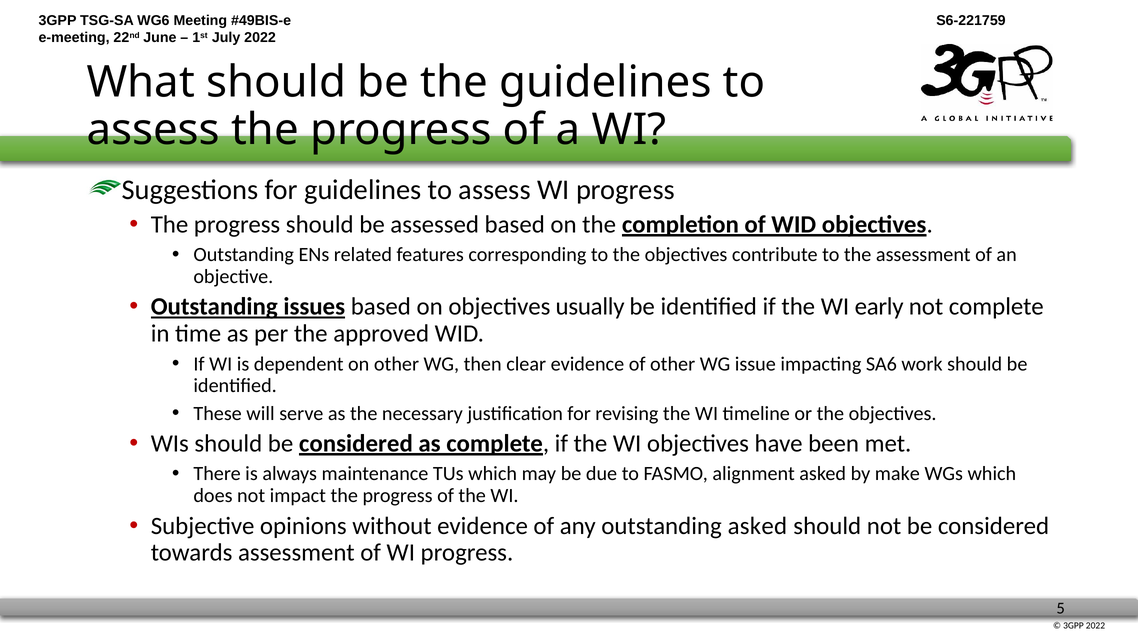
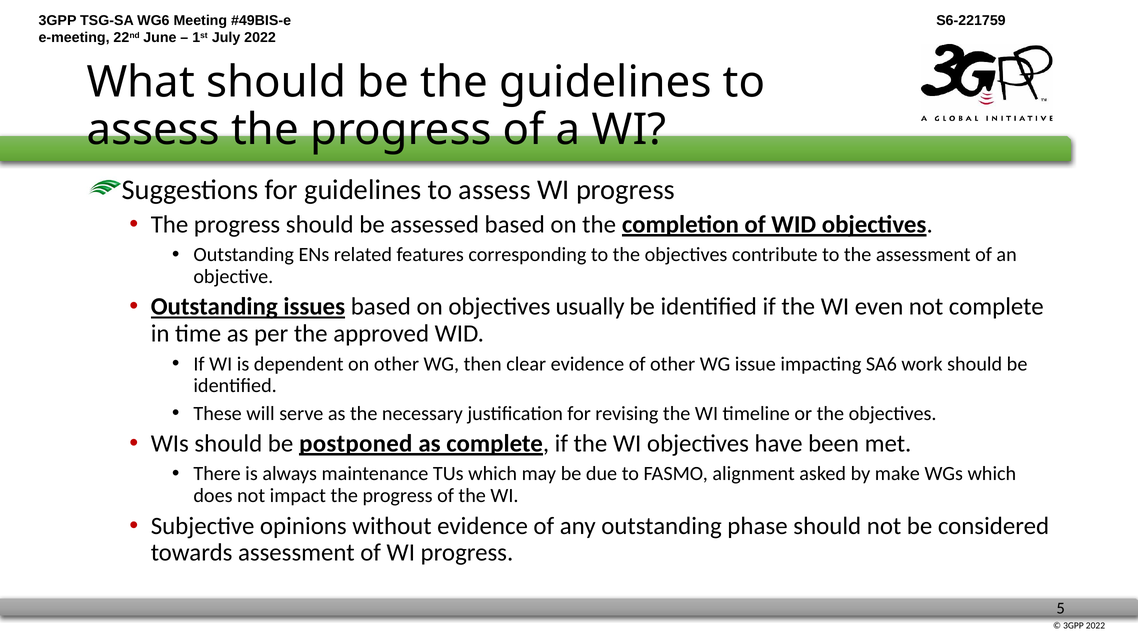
early: early -> even (879, 307)
should be considered: considered -> postponed (356, 444)
outstanding asked: asked -> phase (758, 526)
